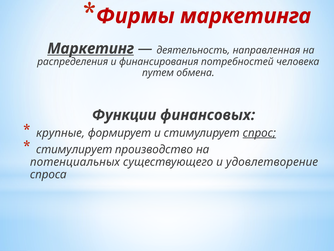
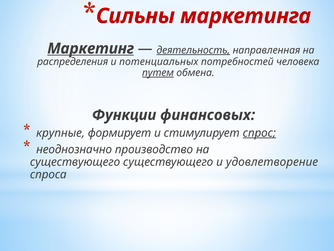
Фирмы: Фирмы -> Сильны (135, 16)
деятельность underline: none -> present (193, 50)
финансирования: финансирования -> потенциальных (159, 62)
путем underline: none -> present (158, 73)
стимулирует: стимулирует -> неоднозначно (74, 149)
потенциальных: потенциальных -> существующего (75, 162)
